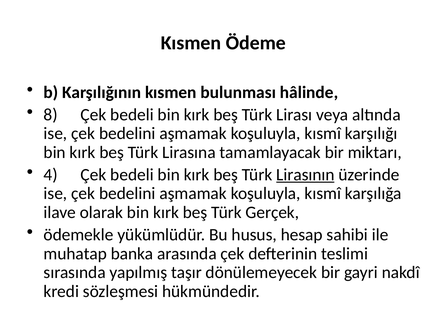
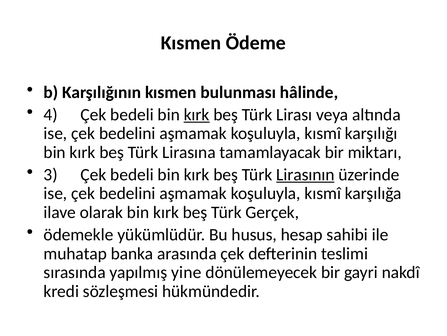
8: 8 -> 4 (51, 114)
kırk underline: none -> present (197, 114)
4: 4 -> 3 (51, 174)
taşır: taşır -> yine (186, 272)
